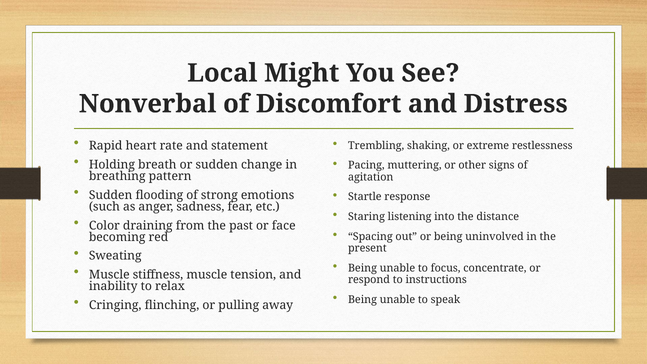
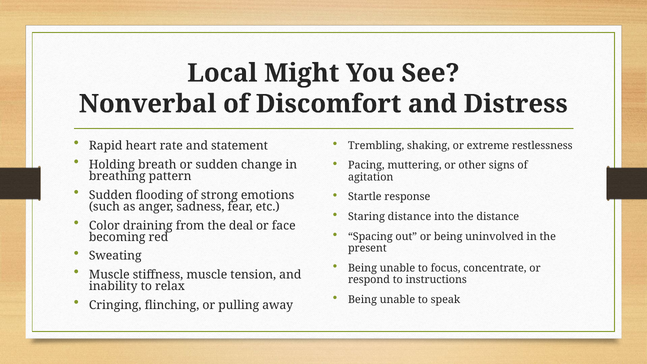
Staring listening: listening -> distance (409, 217)
past: past -> deal (241, 226)
